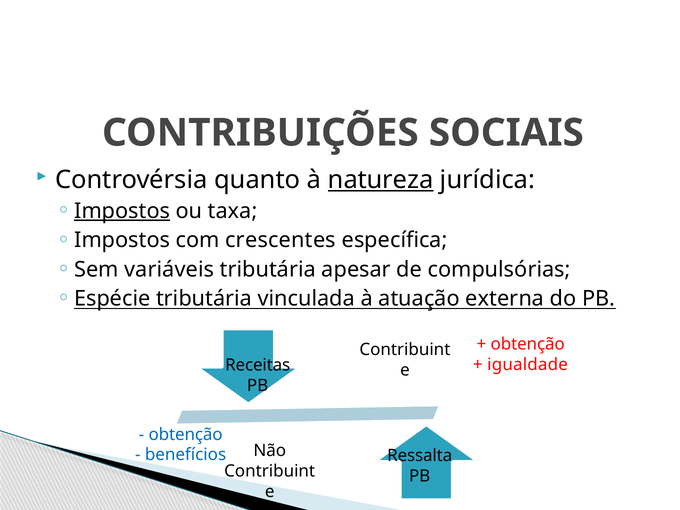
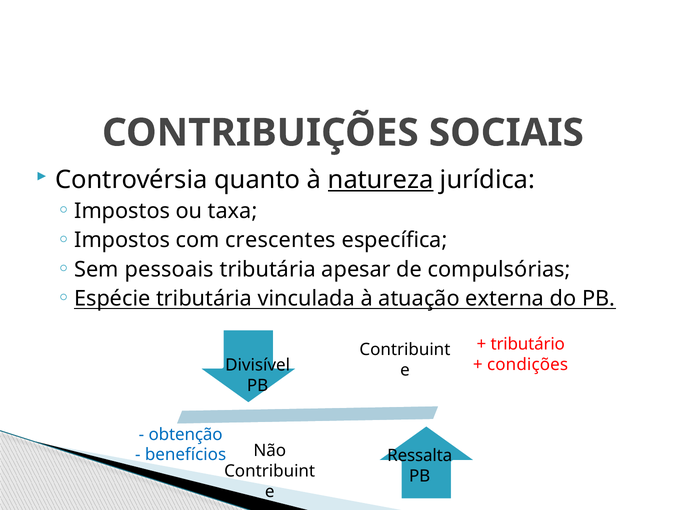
Impostos underline: present -> none (122, 211)
variáveis: variáveis -> pessoais (169, 269)
obtenção: obtenção -> tributário (528, 344)
igualdade: igualdade -> condições (528, 364)
Receitas: Receitas -> Divisível (258, 365)
